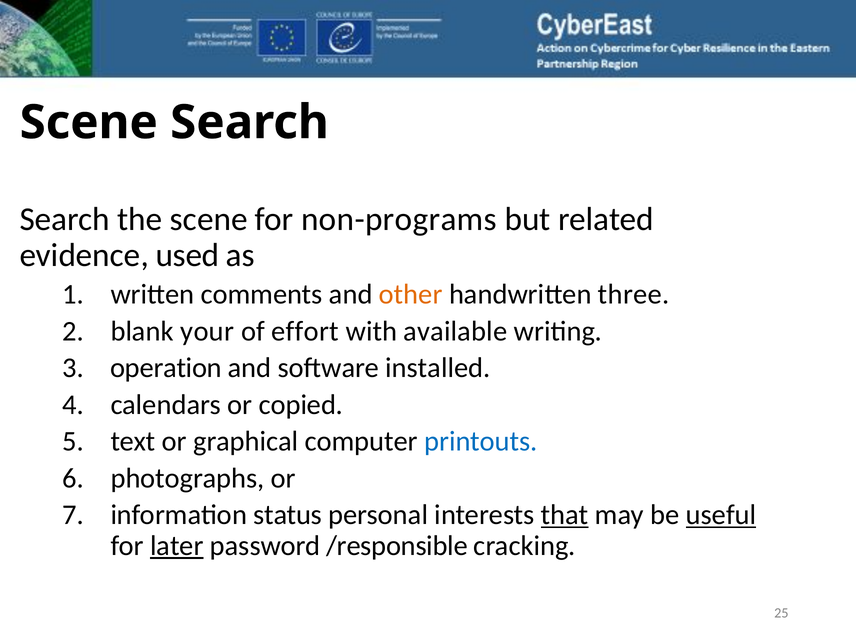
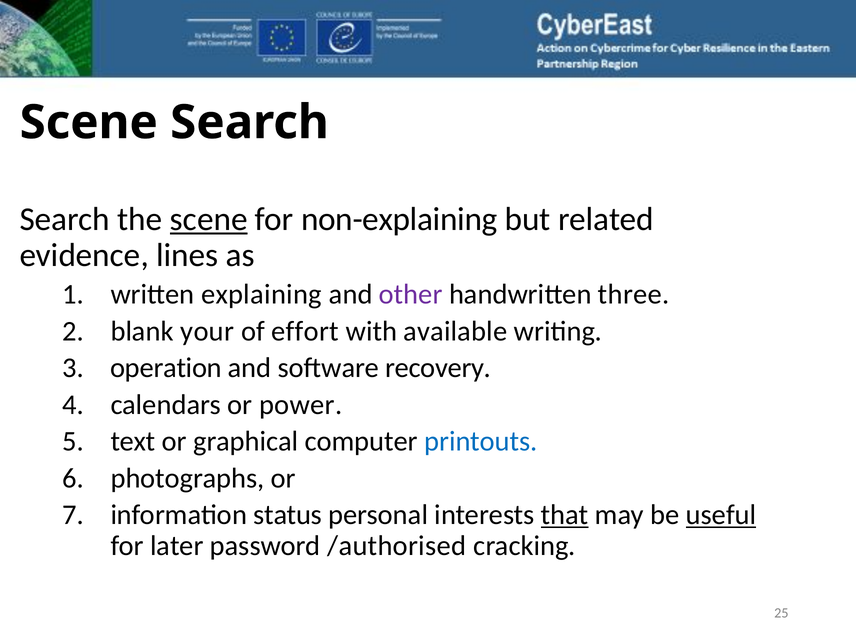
scene underline: none -> present (209, 219)
non-programs: non-programs -> non-explaining (399, 219)
used: used -> lines (187, 255)
comments: comments -> explaining (261, 294)
other colour: orange -> purple (411, 294)
installed: installed -> recovery (438, 368)
copied: copied -> power (301, 405)
later underline: present -> none (177, 546)
/responsible: /responsible -> /authorised (397, 546)
